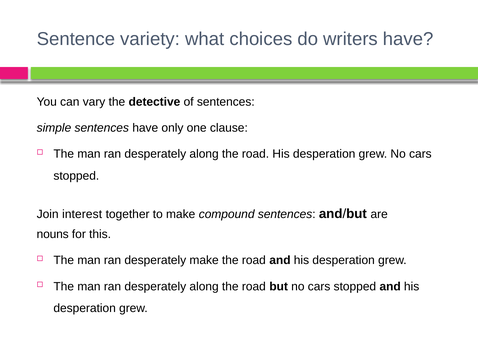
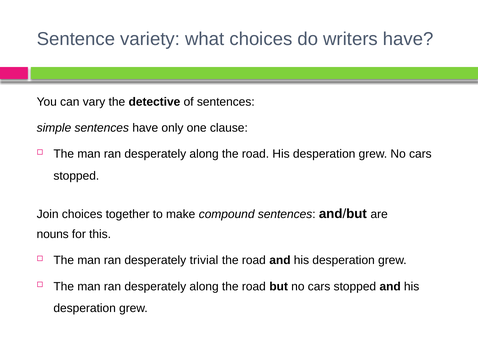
Join interest: interest -> choices (82, 214)
desperately make: make -> trivial (204, 260)
